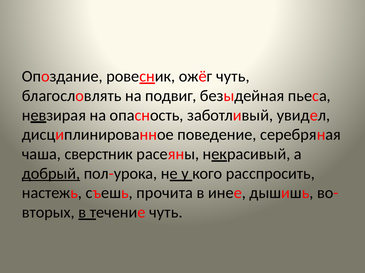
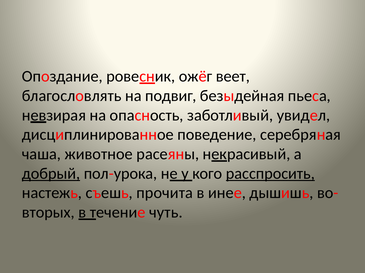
ожёг чуть: чуть -> веет (233, 77)
сверстник: сверстник -> животное (99, 154)
расспросить underline: none -> present (270, 174)
